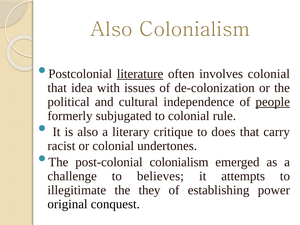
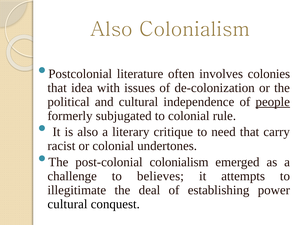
literature underline: present -> none (140, 74)
involves colonial: colonial -> colonies (269, 74)
does: does -> need (224, 132)
they: they -> deal (149, 190)
original: original -> cultural (67, 204)
